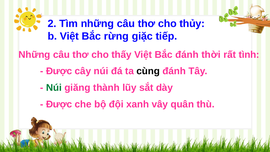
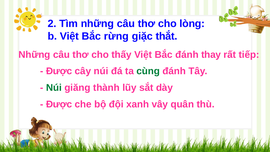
thủy: thủy -> lòng (192, 24)
tiếp: tiếp -> thắt (166, 36)
thời: thời -> thay (211, 55)
tình: tình -> tiếp (249, 55)
cùng colour: black -> green (148, 71)
